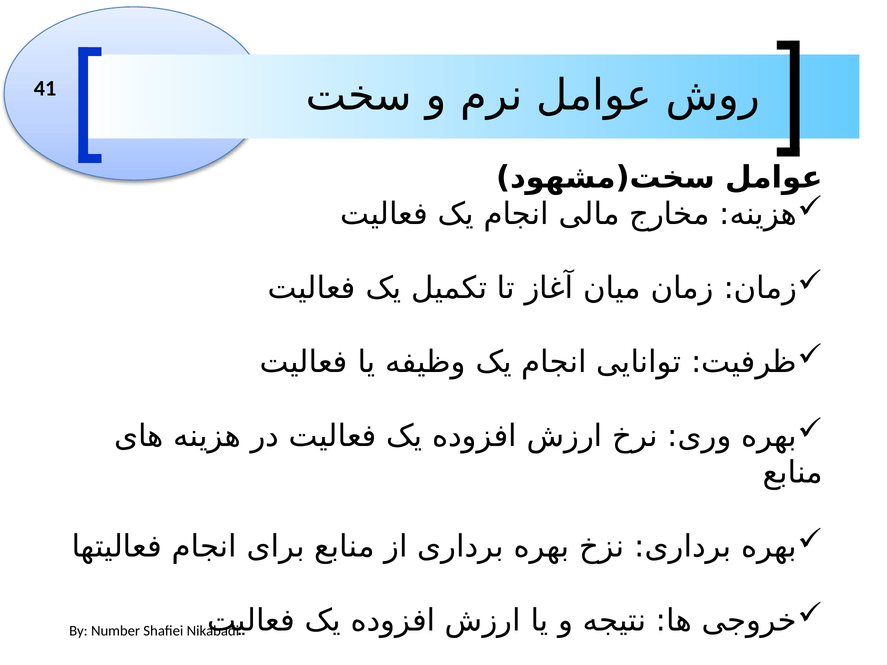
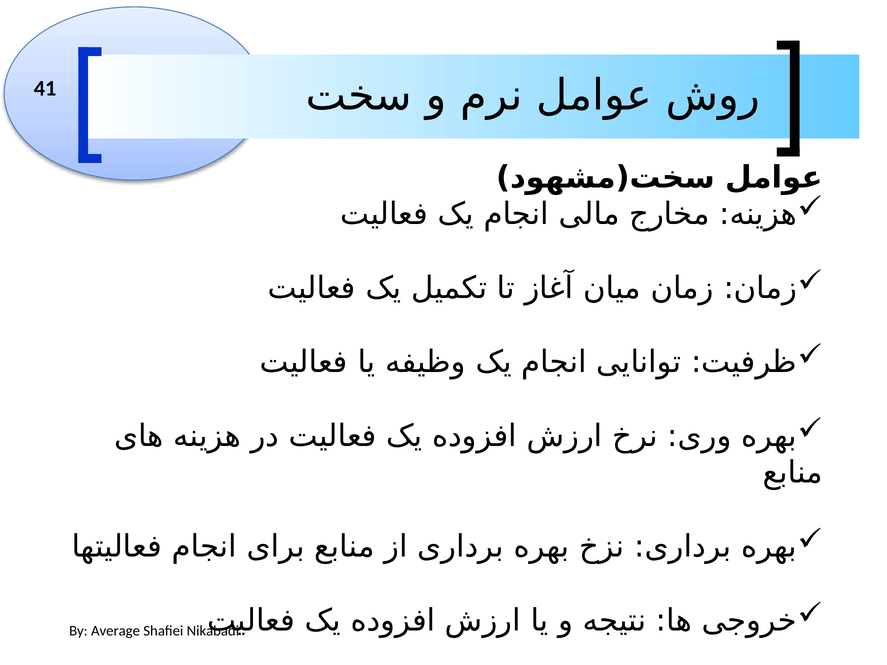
Number: Number -> Average (116, 631)
